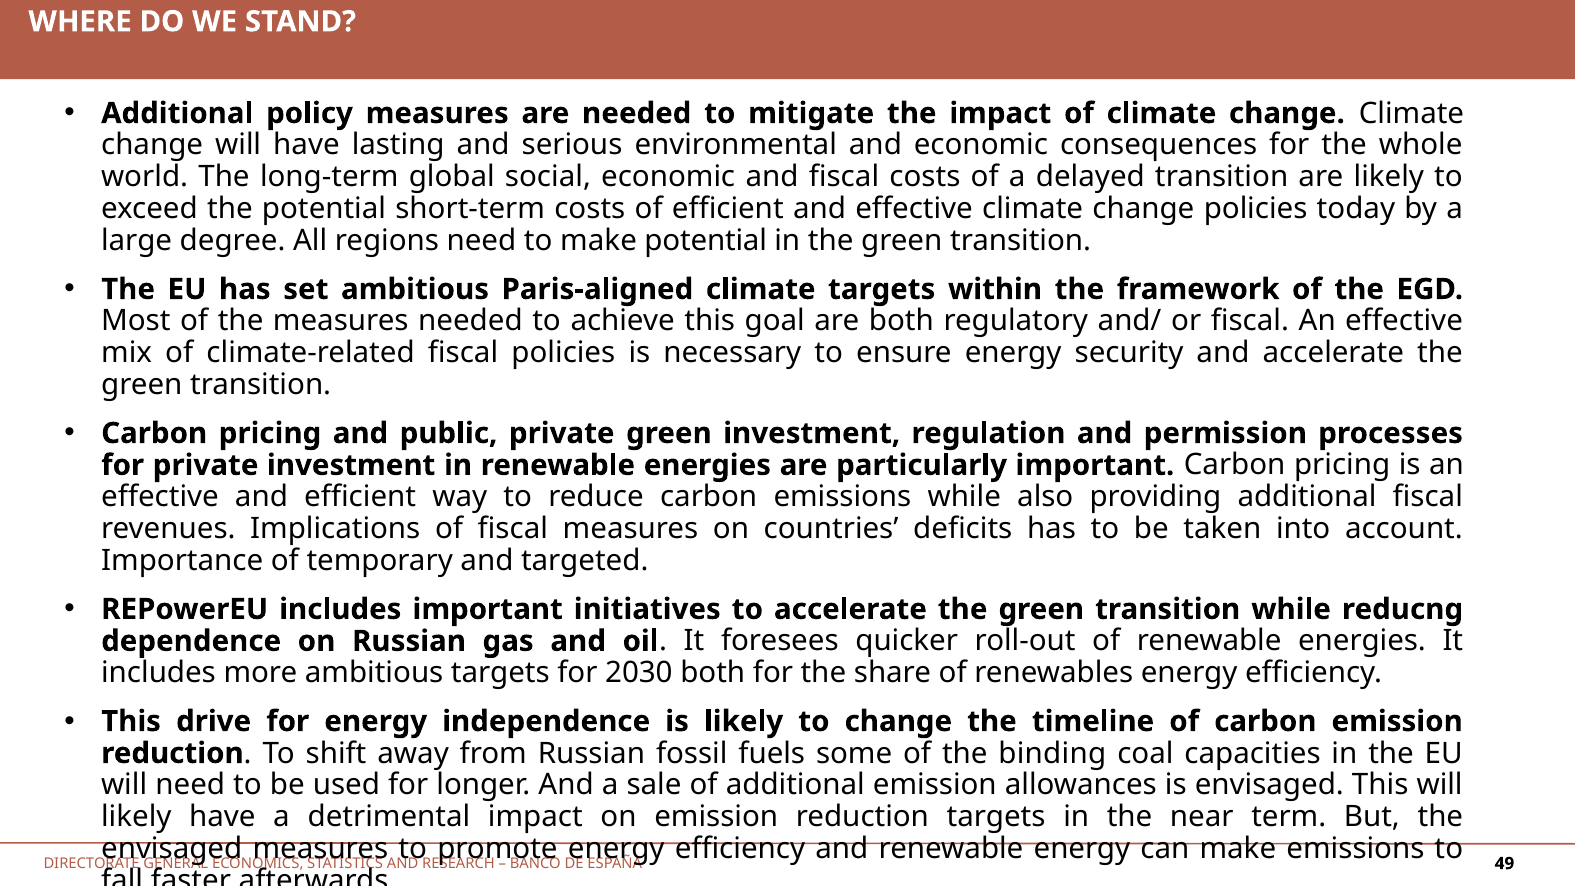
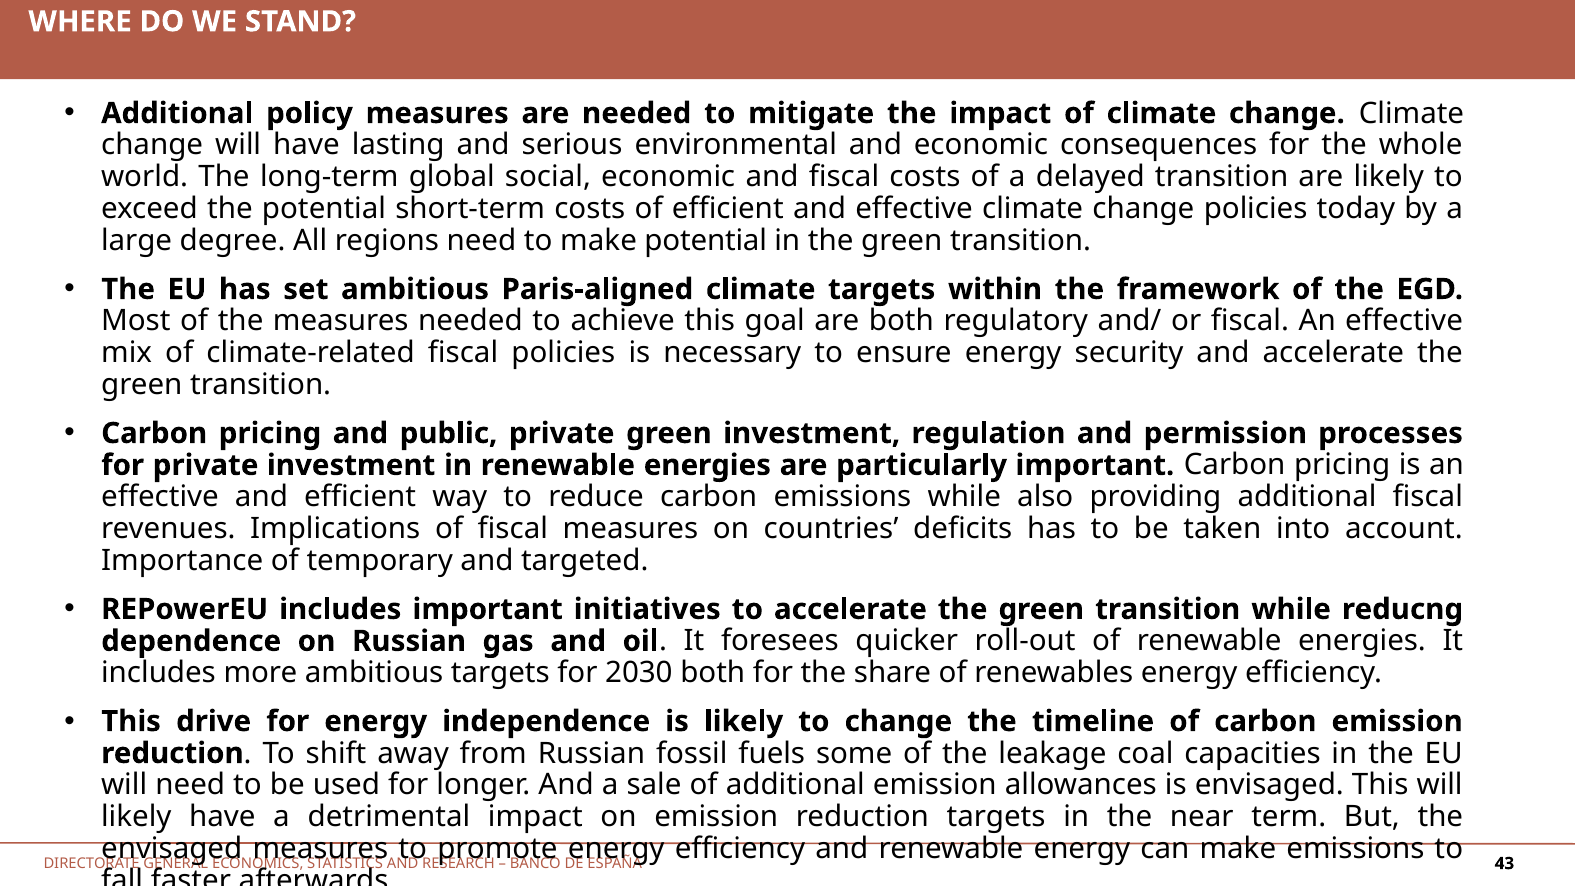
binding: binding -> leakage (1052, 753)
49: 49 -> 43 (1504, 863)
